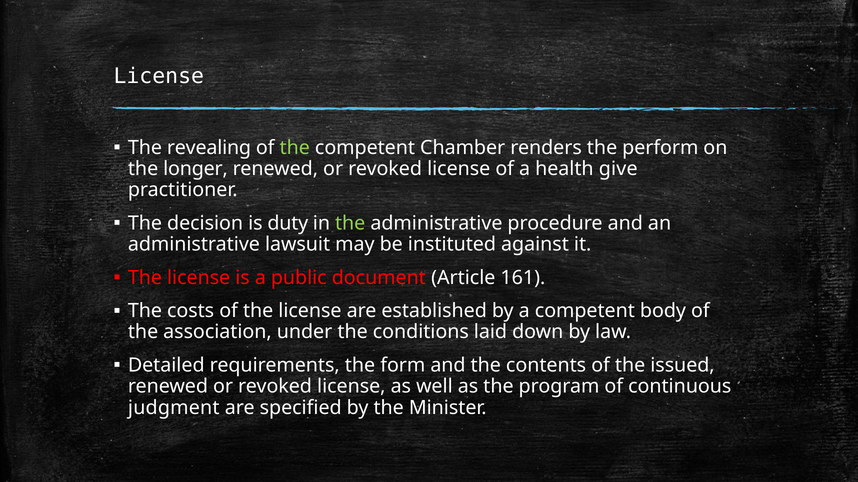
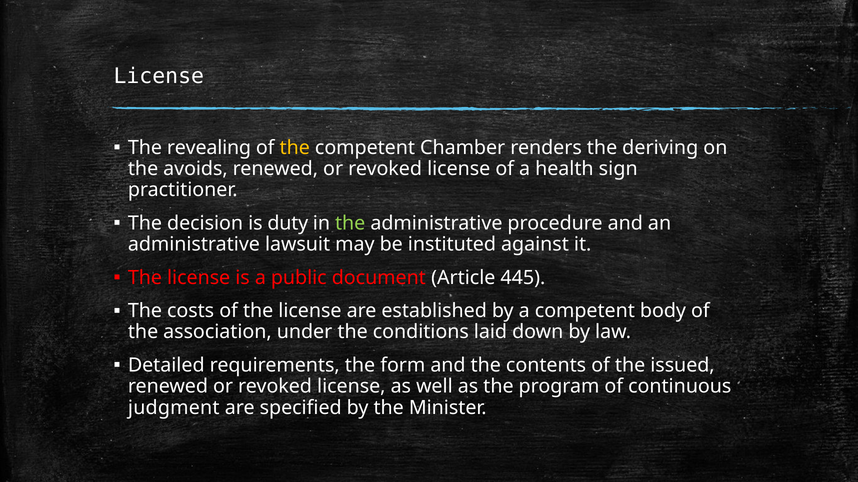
the colour: light green -> yellow (295, 148)
perform: perform -> deriving (660, 148)
longer: longer -> avoids (195, 169)
give: give -> sign (618, 169)
161: 161 -> 445 (523, 278)
